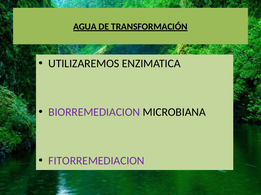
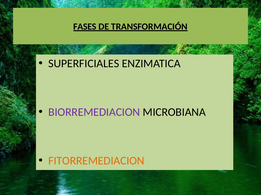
AGUA: AGUA -> FASES (85, 27)
UTILIZAREMOS: UTILIZAREMOS -> SUPERFICIALES (84, 64)
FITORREMEDIACION colour: purple -> orange (96, 161)
